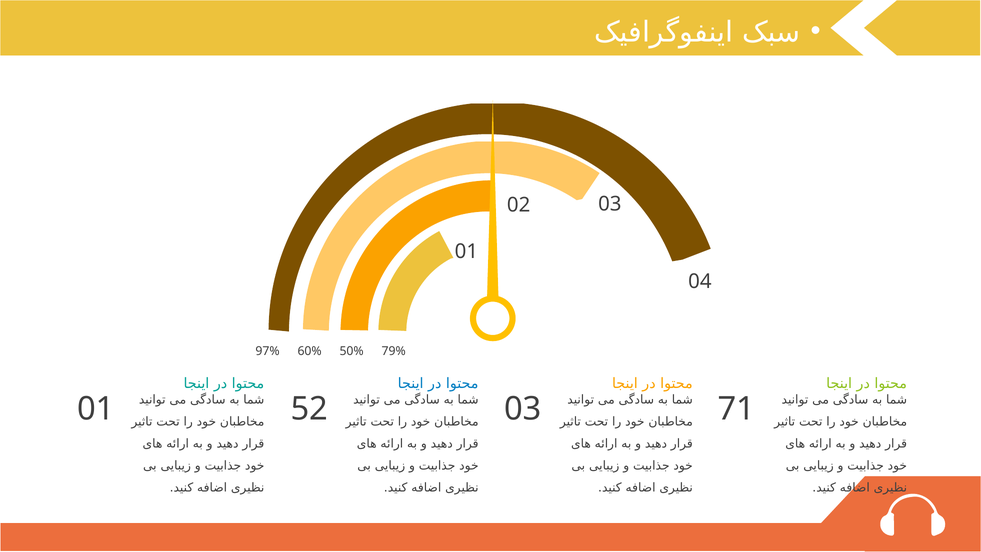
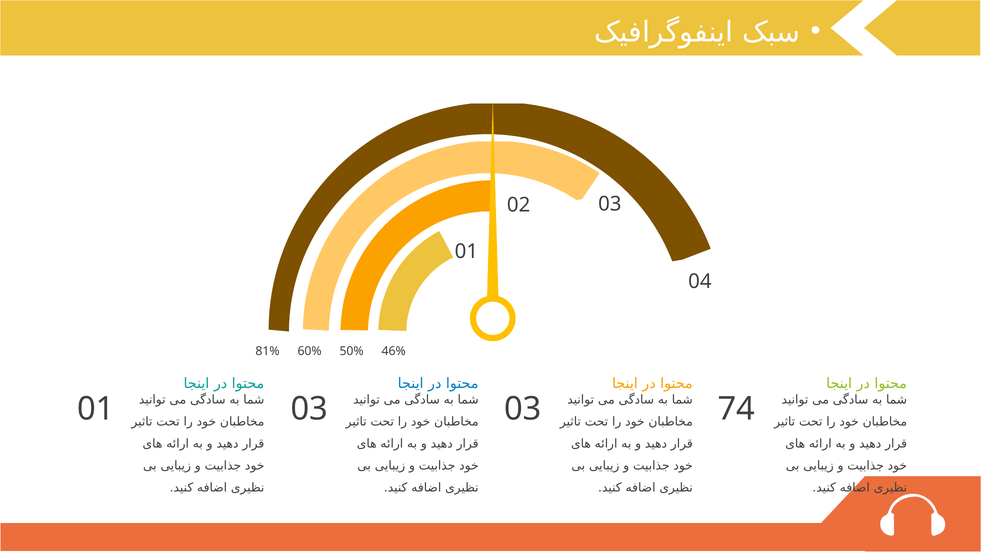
97%: 97% -> 81% (268, 351)
79%: 79% -> 46% (394, 351)
01 52: 52 -> 03 (309, 409)
71: 71 -> 74 (736, 409)
